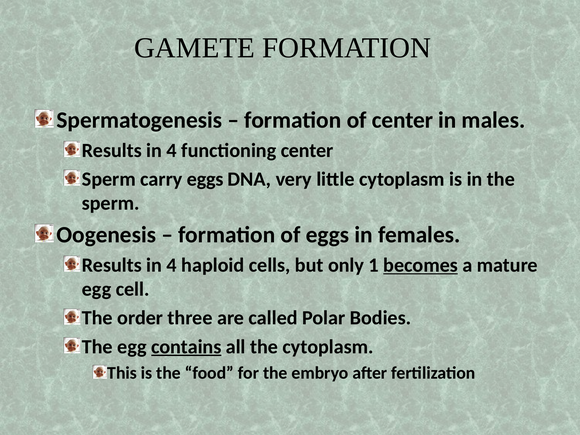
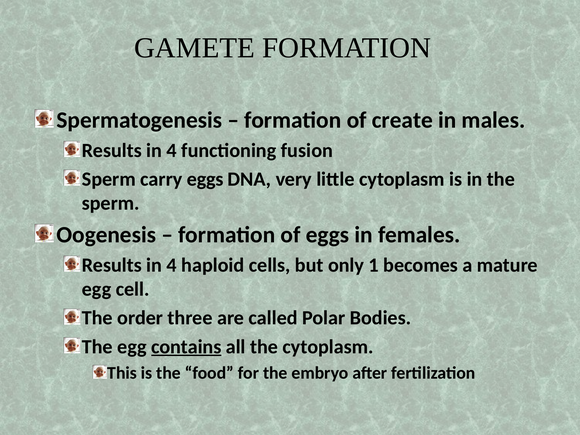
of center: center -> create (402, 120)
functioning center: center -> fusion (307, 150)
becomes underline: present -> none (421, 265)
